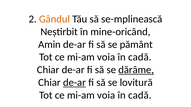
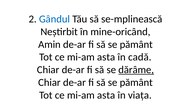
Gândul colour: orange -> blue (54, 19)
voia: voia -> asta (106, 57)
de-ar underline: present -> none (74, 83)
lovitură: lovitură -> pământ (136, 83)
voia: voia -> asta (106, 96)
cadă: cadă -> viața (140, 96)
